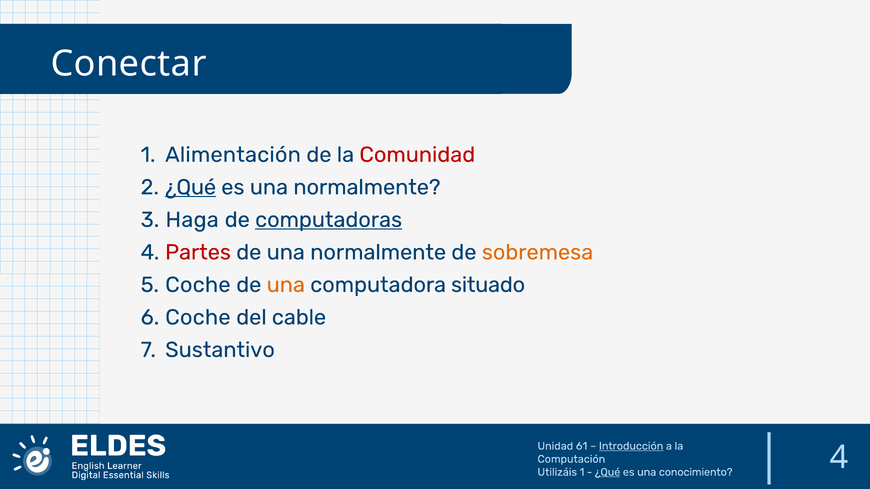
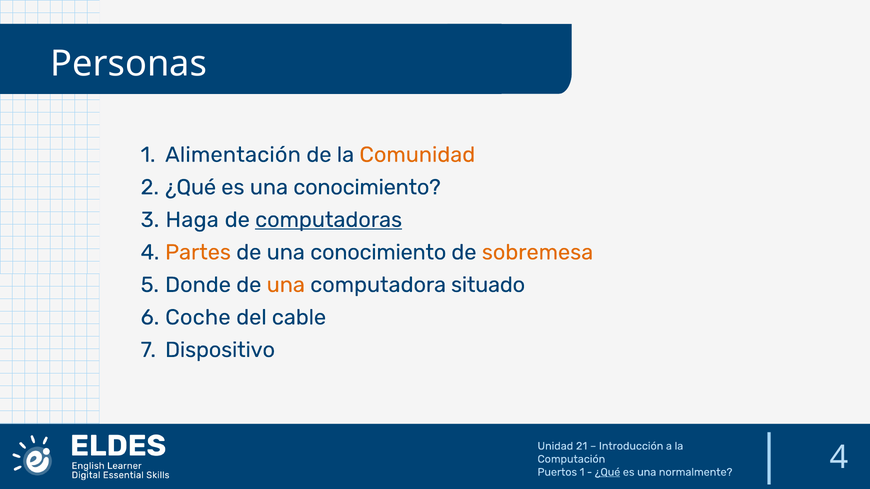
Conectar: Conectar -> Personas (129, 64)
Comunidad colour: red -> orange (417, 155)
¿Qué underline: present -> none (191, 187)
es una normalmente: normalmente -> conocimiento (367, 187)
Partes colour: red -> orange (198, 252)
de una normalmente: normalmente -> conocimiento (378, 252)
Coche: Coche -> Donde (198, 285)
Sustantivo: Sustantivo -> Dispositivo (220, 350)
61: 61 -> 21 (582, 446)
Introducción underline: present -> none (631, 446)
Utilizáis: Utilizáis -> Puertos (557, 472)
conocimiento: conocimiento -> normalmente (696, 472)
